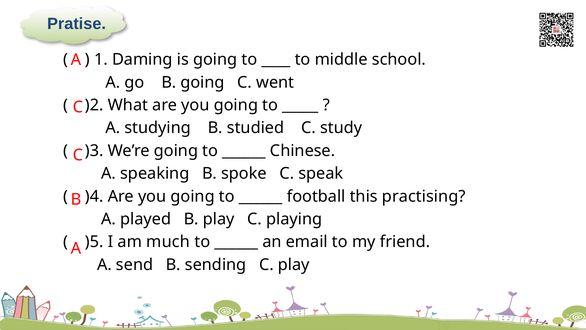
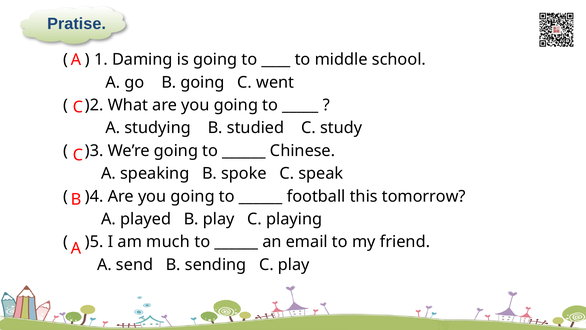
practising: practising -> tomorrow (424, 196)
